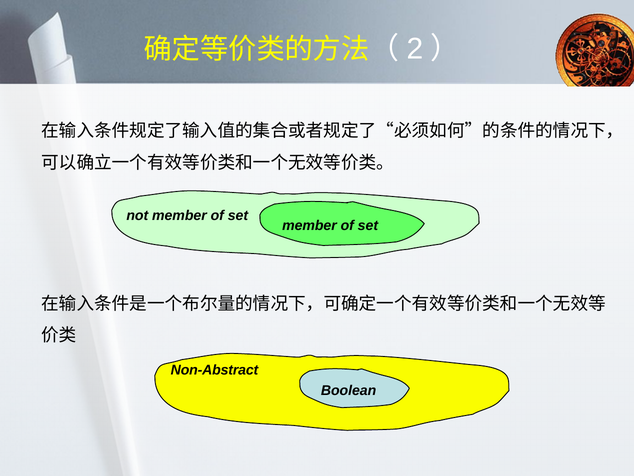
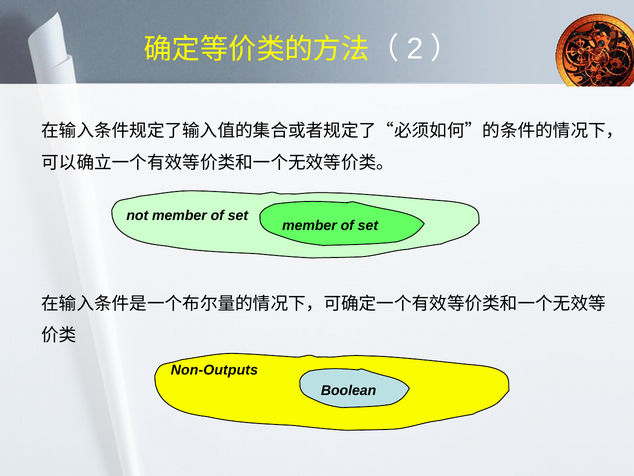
Non-Abstract: Non-Abstract -> Non-Outputs (214, 370)
